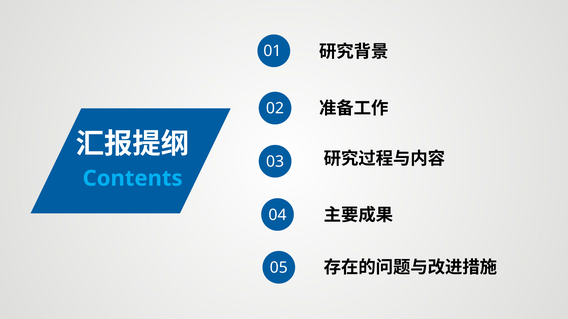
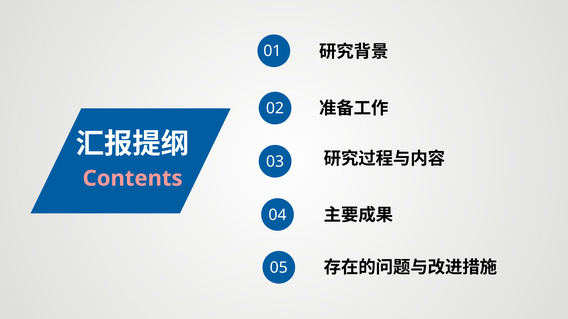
Contents colour: light blue -> pink (133, 179)
